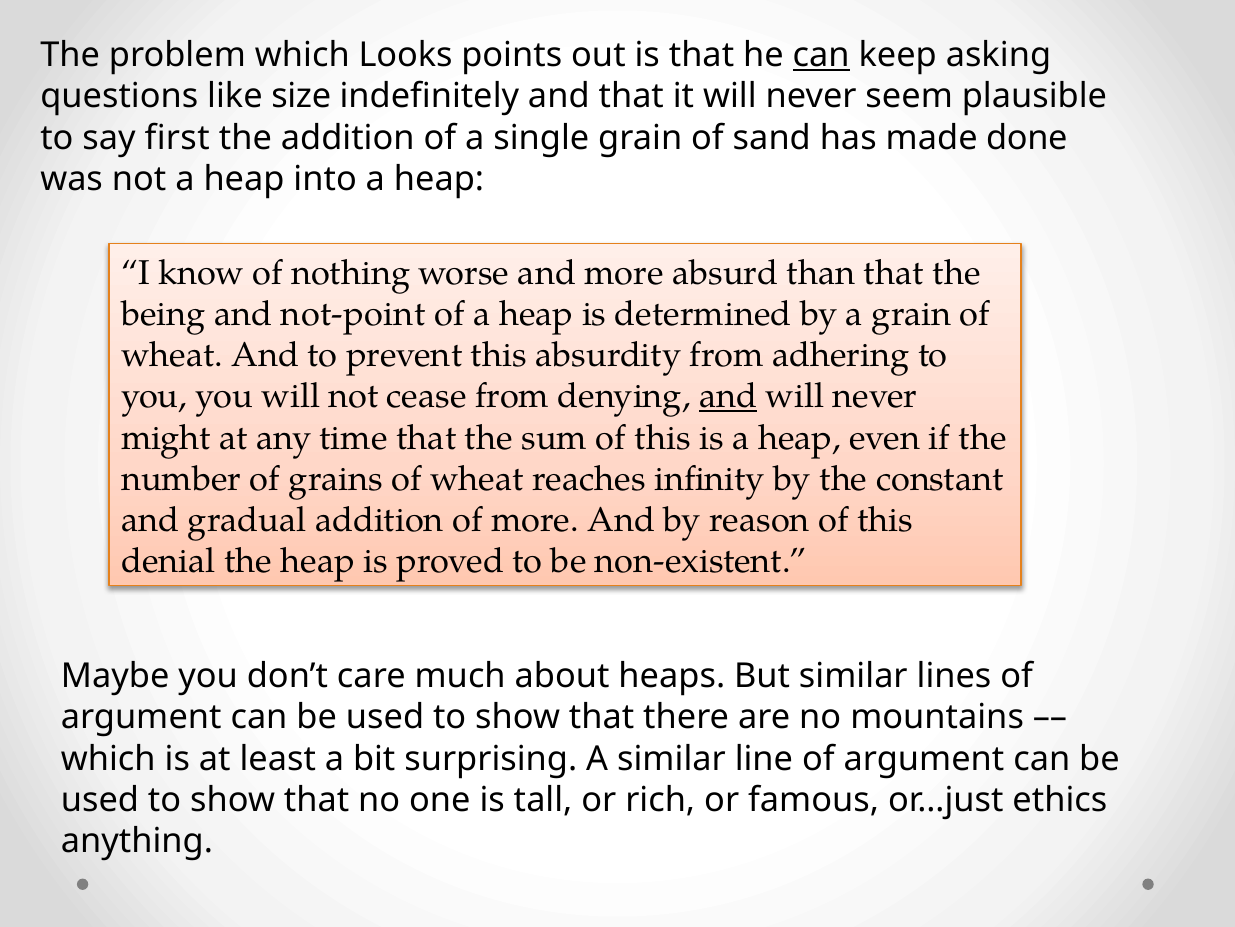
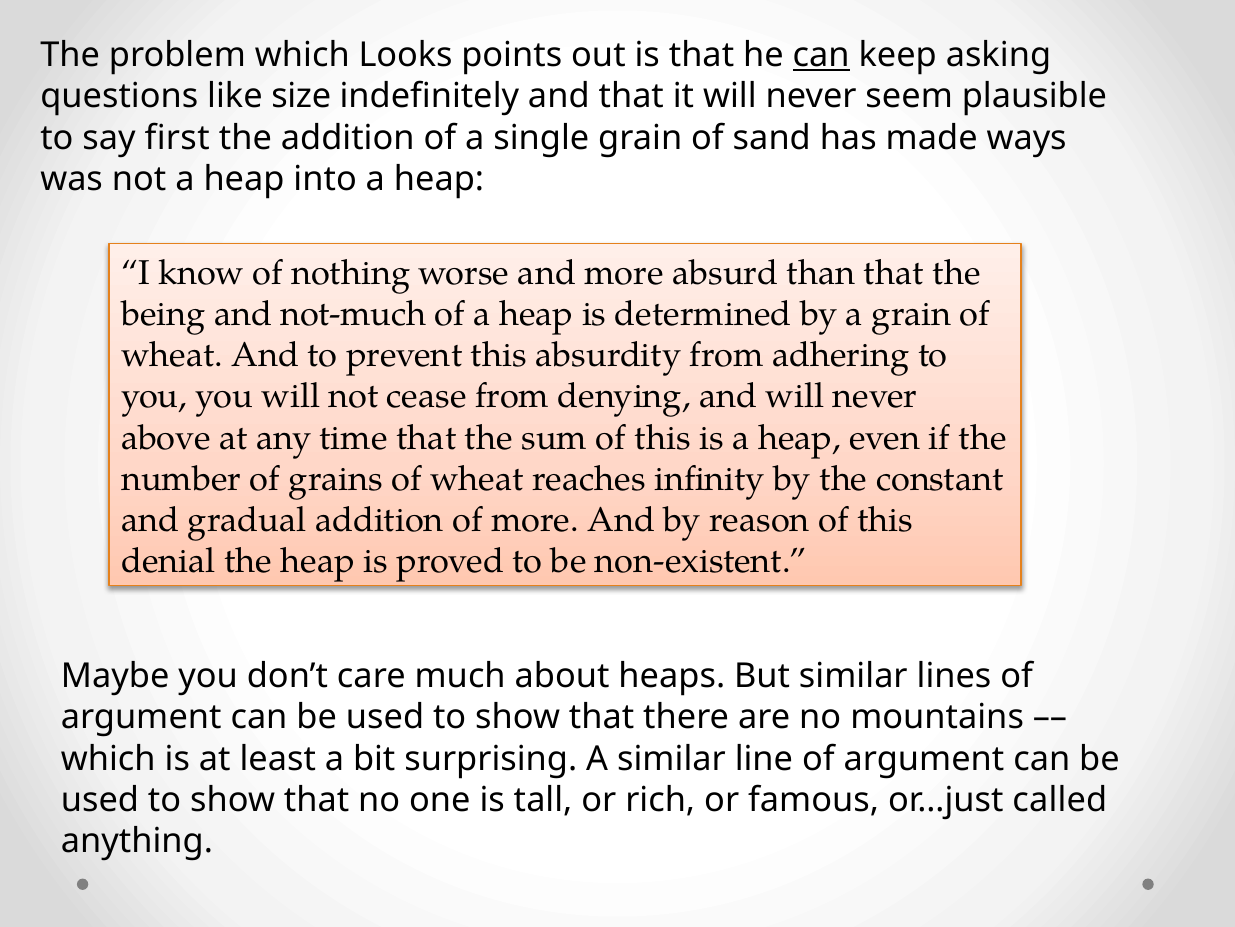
done: done -> ways (1027, 138)
not-point: not-point -> not-much (353, 314)
and underline: present -> none (728, 396)
might: might -> above (166, 437)
ethics: ethics -> called (1060, 799)
